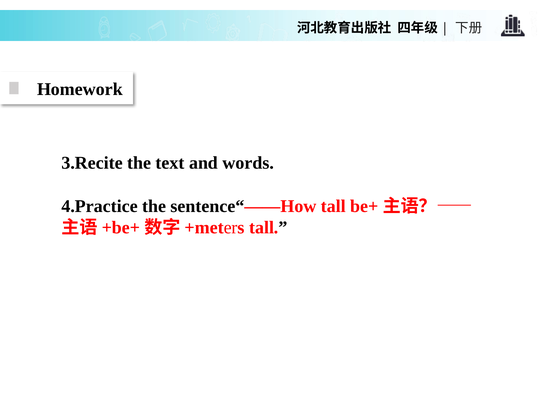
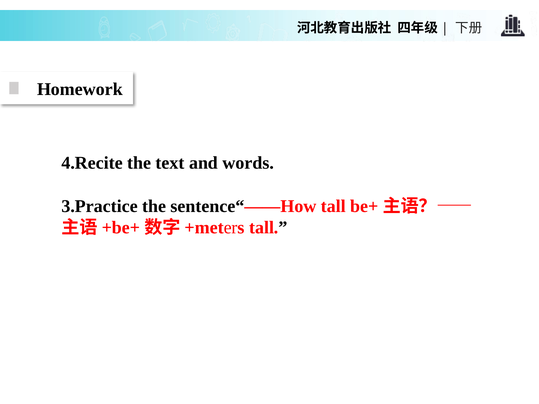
3.Recite: 3.Recite -> 4.Recite (92, 163)
4.Practice: 4.Practice -> 3.Practice (100, 206)
